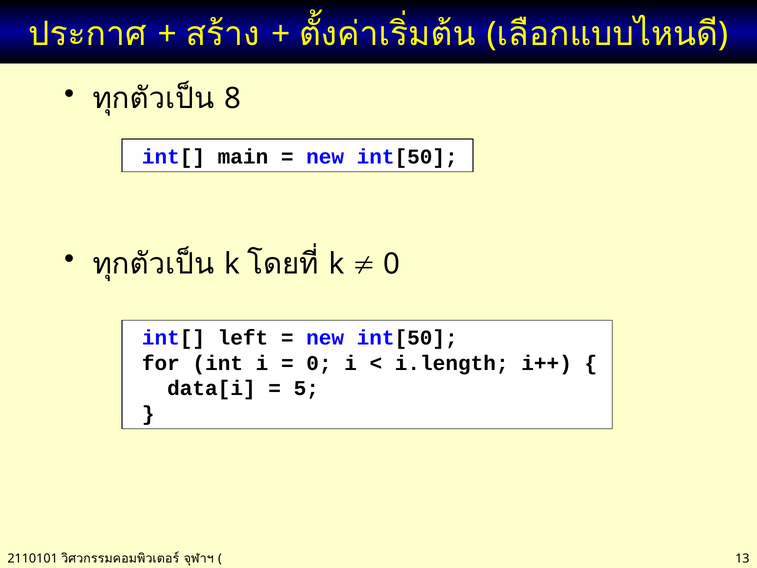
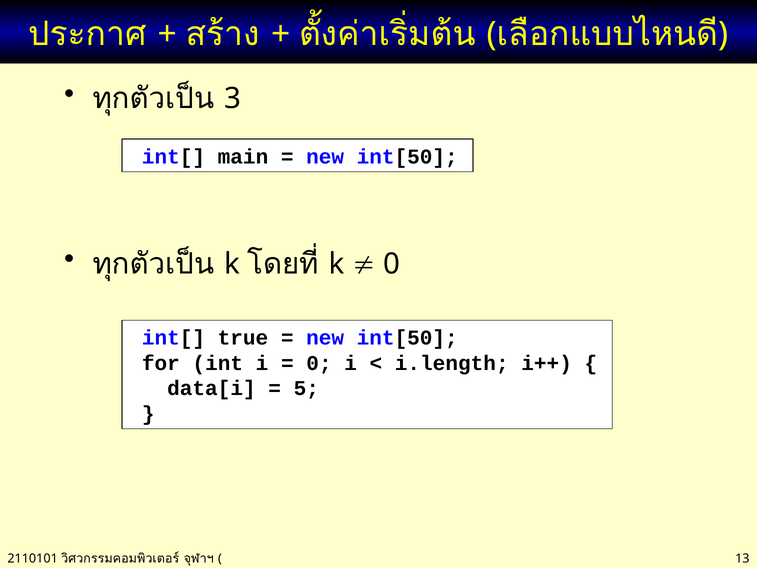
8: 8 -> 3 (233, 99)
left: left -> true (243, 338)
